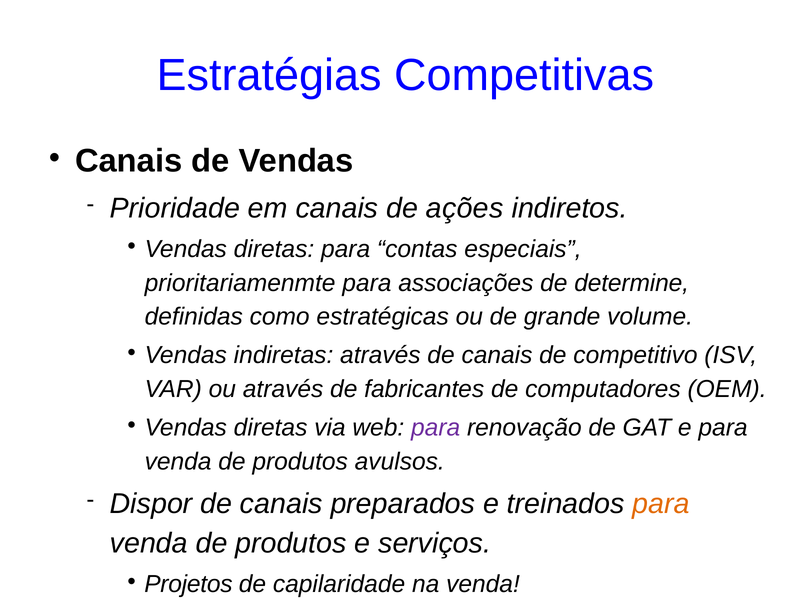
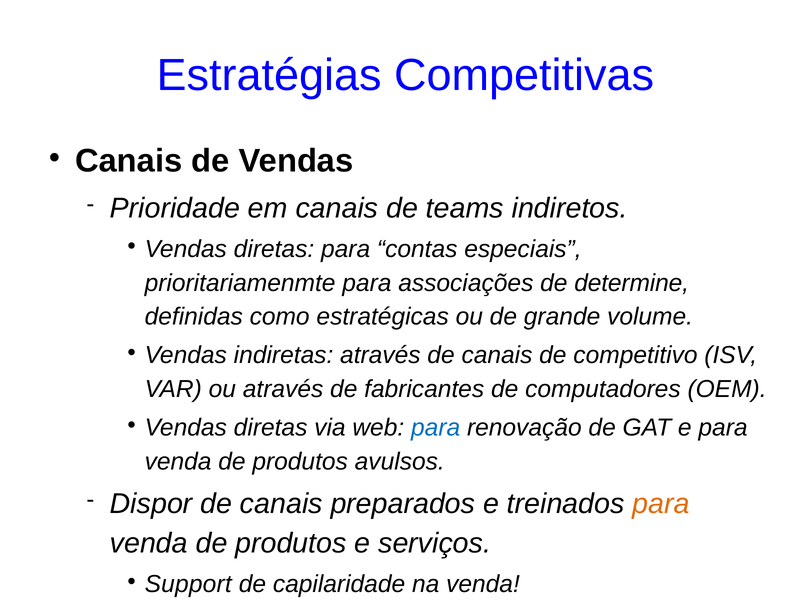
ações: ações -> teams (465, 208)
para colour: purple -> blue (436, 428)
Projetos: Projetos -> Support (188, 584)
